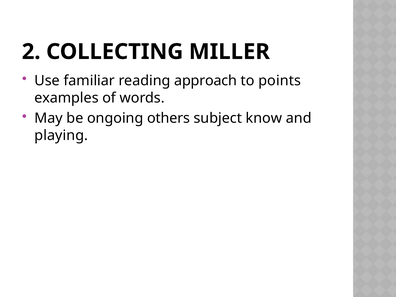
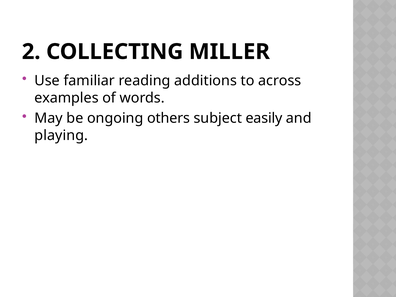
approach: approach -> additions (206, 81)
points: points -> across (280, 81)
know: know -> easily (264, 118)
